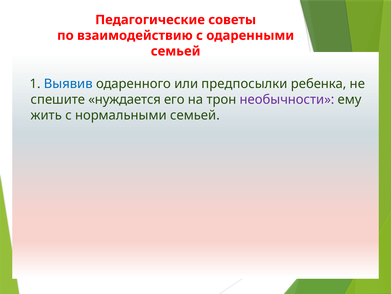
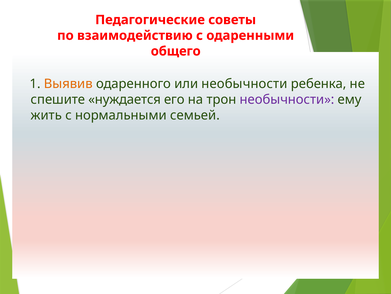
семьей: семьей -> общего (176, 51)
Выявив colour: blue -> orange (68, 84)
или предпосылки: предпосылки -> необычности (244, 84)
